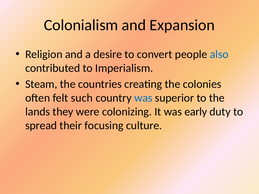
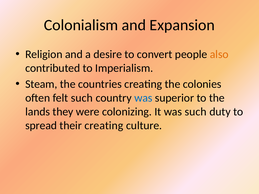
also colour: blue -> orange (219, 54)
was early: early -> such (196, 112)
their focusing: focusing -> creating (104, 126)
